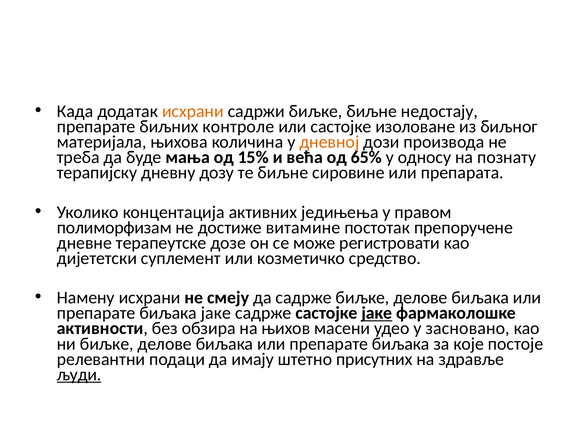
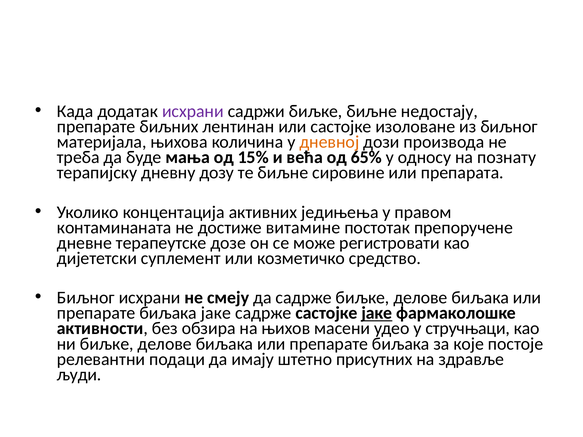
исхрани colour: orange -> purple (193, 111)
контроле: контроле -> лентинан (238, 127)
полиморфизам: полиморфизам -> контаминаната (114, 228)
Намену: Намену -> Биљног (86, 298)
засновано: засновано -> стручњаци (468, 329)
људи underline: present -> none (79, 375)
